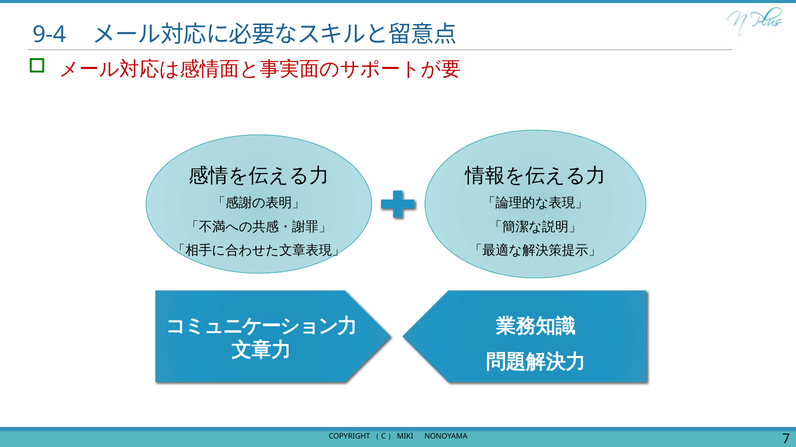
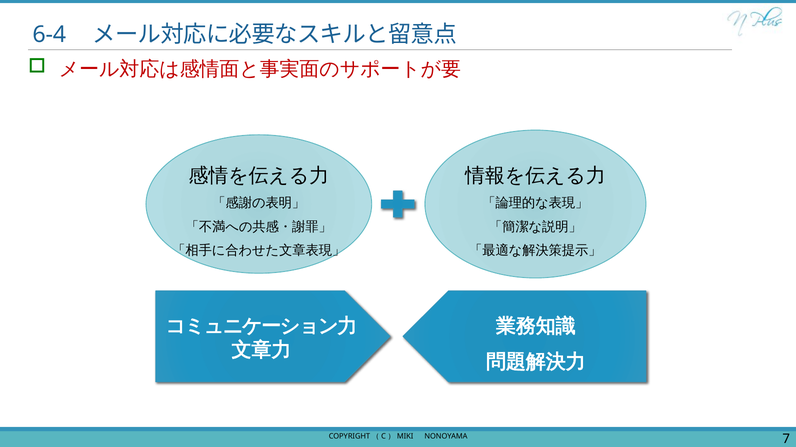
9-4: 9-4 -> 6-4 (49, 35)
